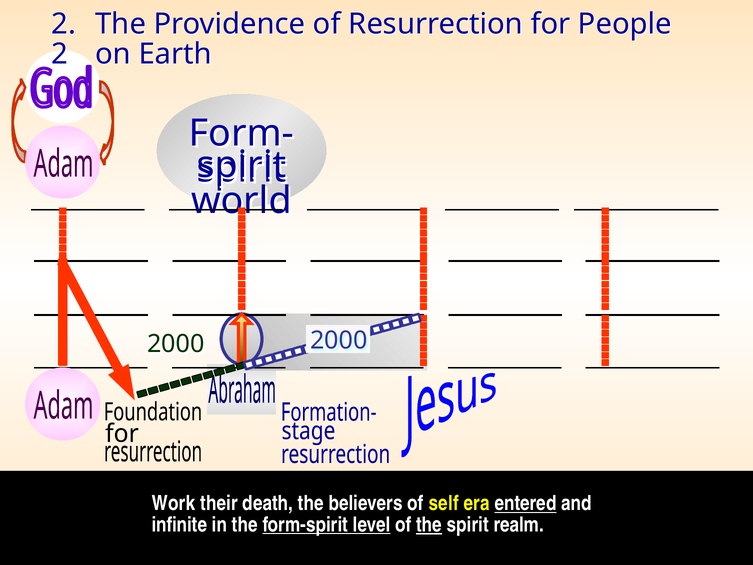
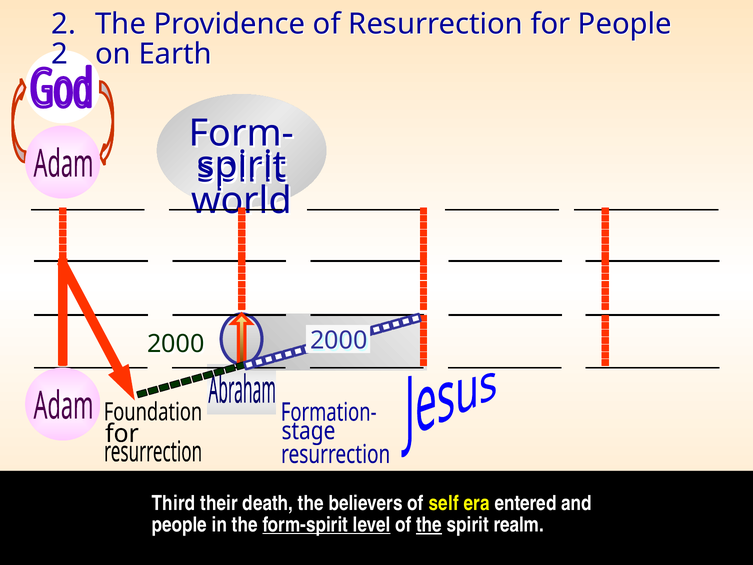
Work: Work -> Third (174, 503)
entered underline: present -> none (526, 503)
infinite: infinite -> people (179, 525)
